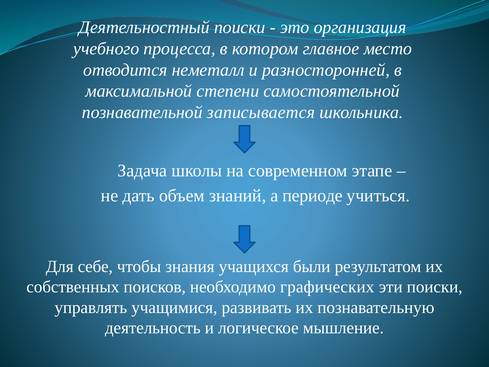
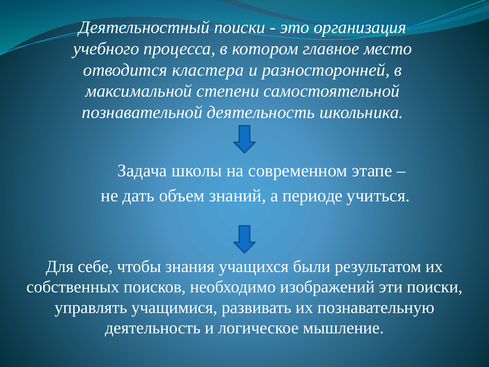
неметалл: неметалл -> кластера (208, 70)
познавательной записывается: записывается -> деятельность (261, 112)
графических: графических -> изображений (327, 287)
